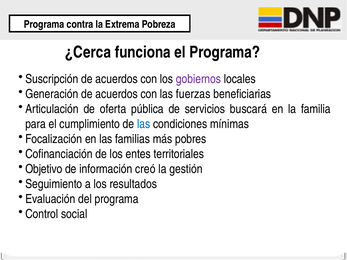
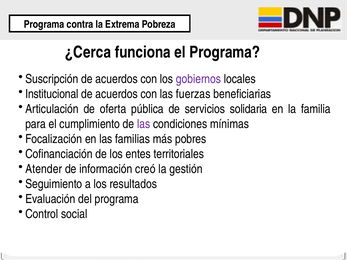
Generación: Generación -> Institucional (52, 94)
buscará: buscará -> solidaria (249, 109)
las colour: blue -> purple (144, 124)
Objetivo: Objetivo -> Atender (44, 169)
